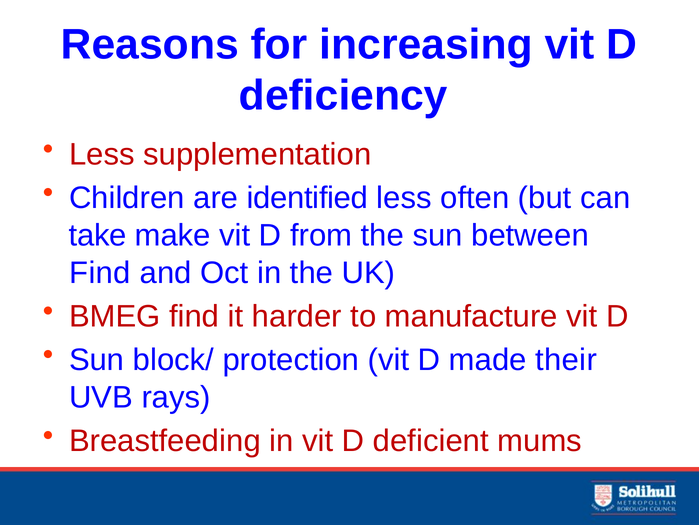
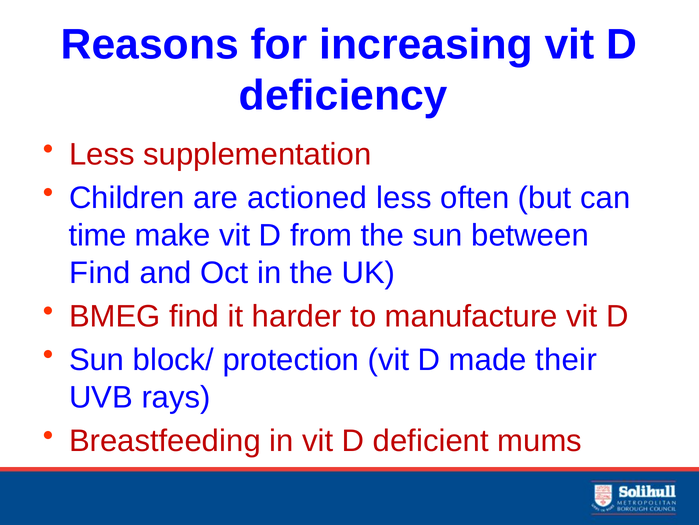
identified: identified -> actioned (307, 198)
take: take -> time (98, 235)
